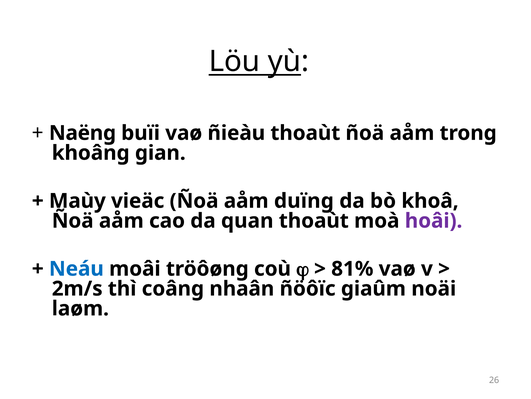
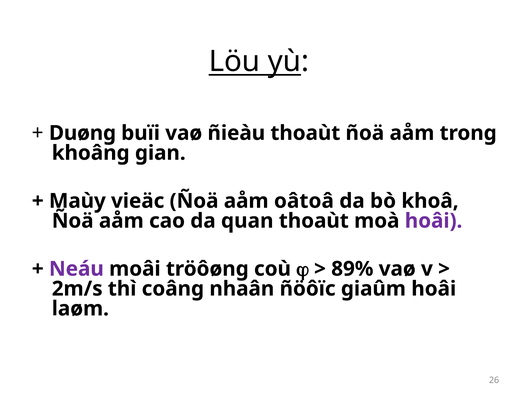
Naëng: Naëng -> Duøng (82, 133)
duïng: duïng -> oâtoâ (304, 201)
Neáu colour: blue -> purple (76, 268)
81%: 81% -> 89% (352, 268)
giaûm noäi: noäi -> hoâi (434, 288)
